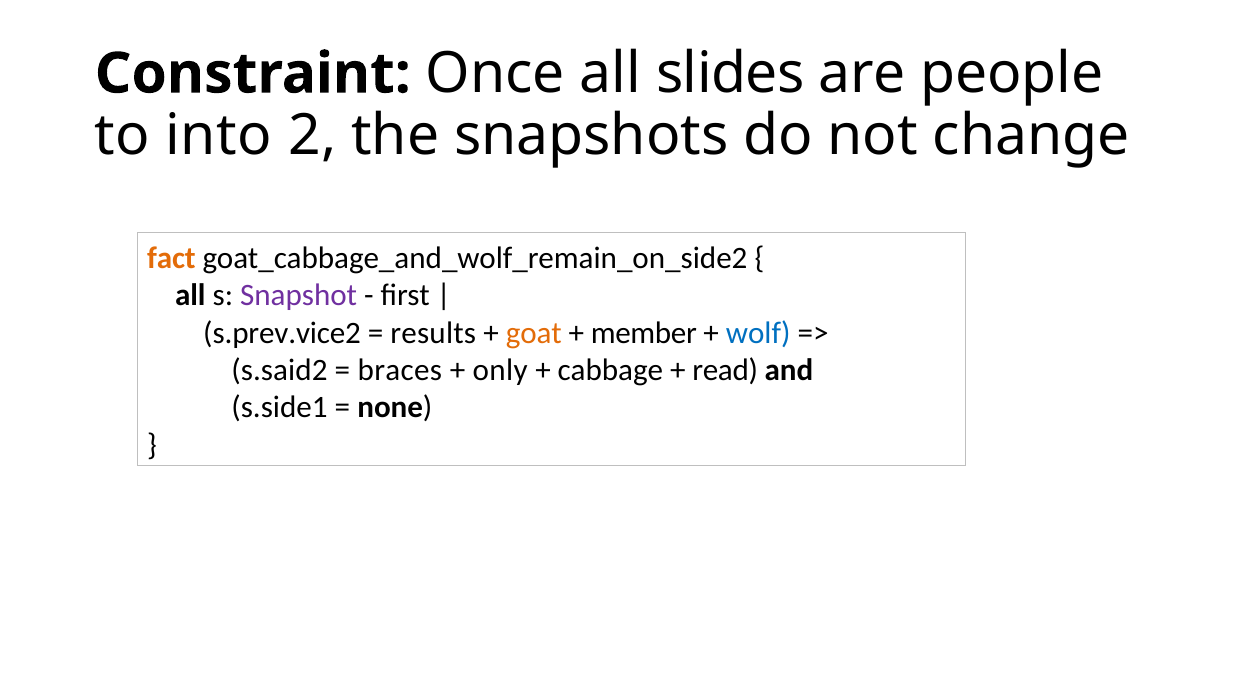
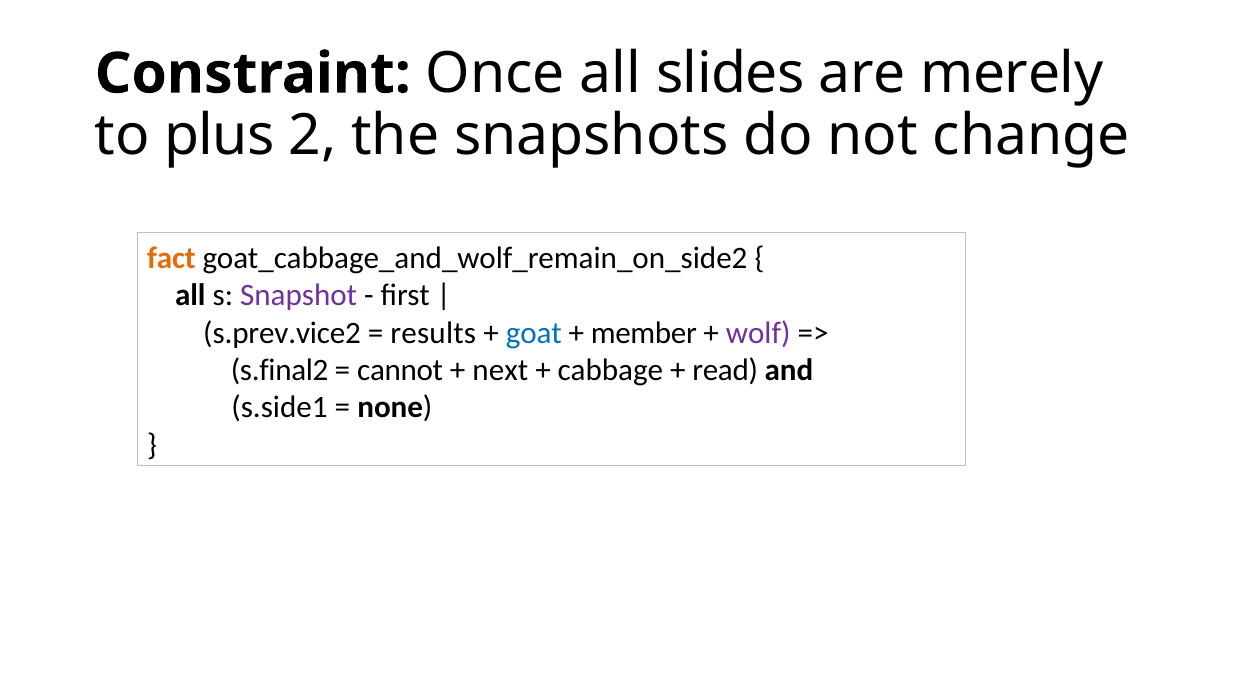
people: people -> merely (1012, 74)
into: into -> plus (220, 135)
goat colour: orange -> blue (534, 333)
wolf colour: blue -> purple (758, 333)
s.said2: s.said2 -> s.final2 (280, 370)
braces: braces -> cannot (400, 370)
only: only -> next (500, 370)
